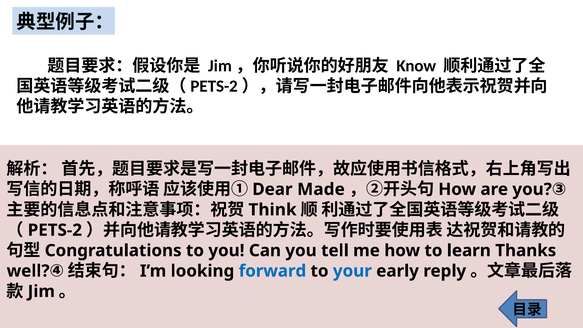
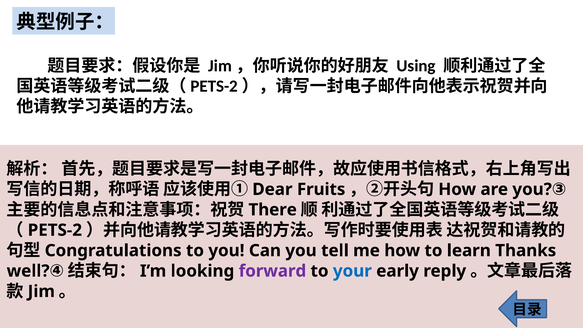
Know: Know -> Using (416, 66)
Made: Made -> Fruits (321, 189)
Think: Think -> There (273, 210)
forward colour: blue -> purple (272, 271)
